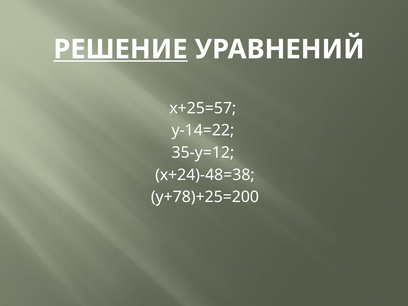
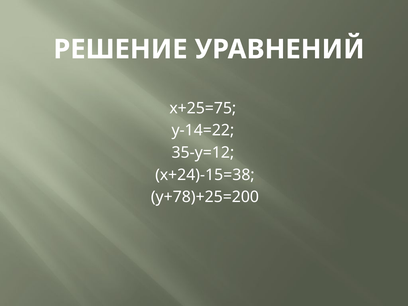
РЕШЕНИЕ underline: present -> none (120, 49)
х+25=57: х+25=57 -> х+25=75 (203, 108)
х+24)-48=38: х+24)-48=38 -> х+24)-15=38 (205, 175)
